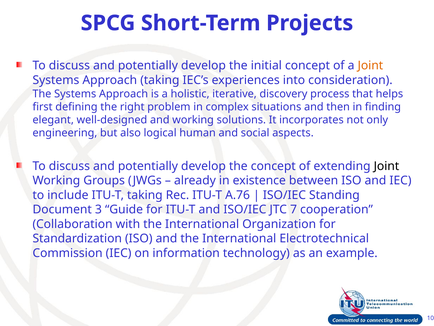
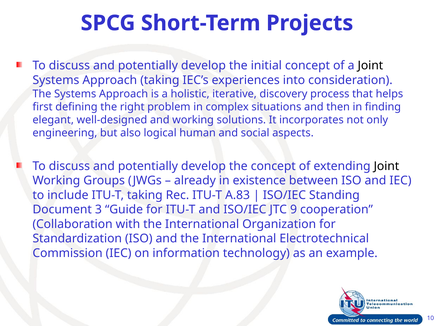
Joint colour: orange -> black (370, 65)
A.76: A.76 -> A.83 (238, 195)
7: 7 -> 9 (294, 209)
